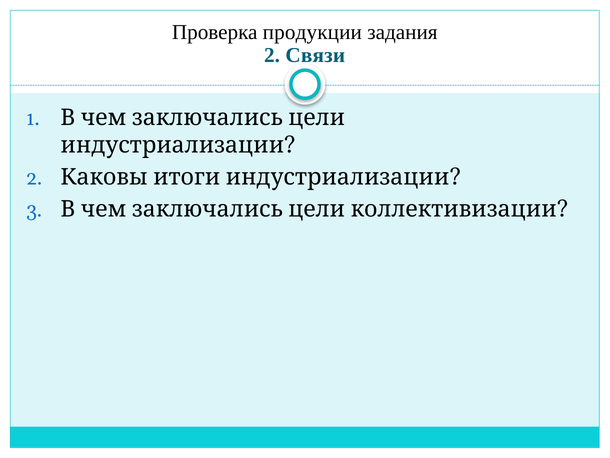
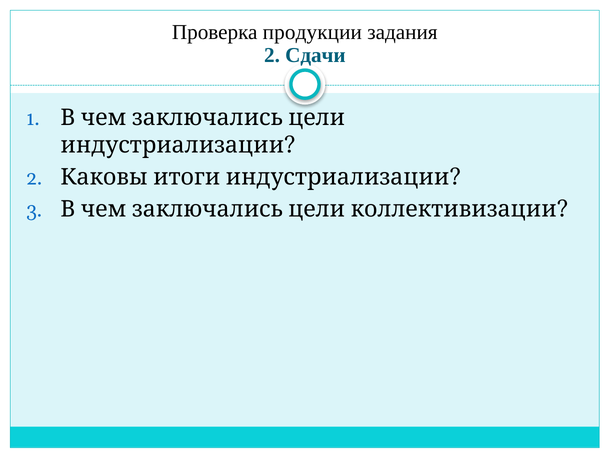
Связи: Связи -> Сдачи (315, 55)
